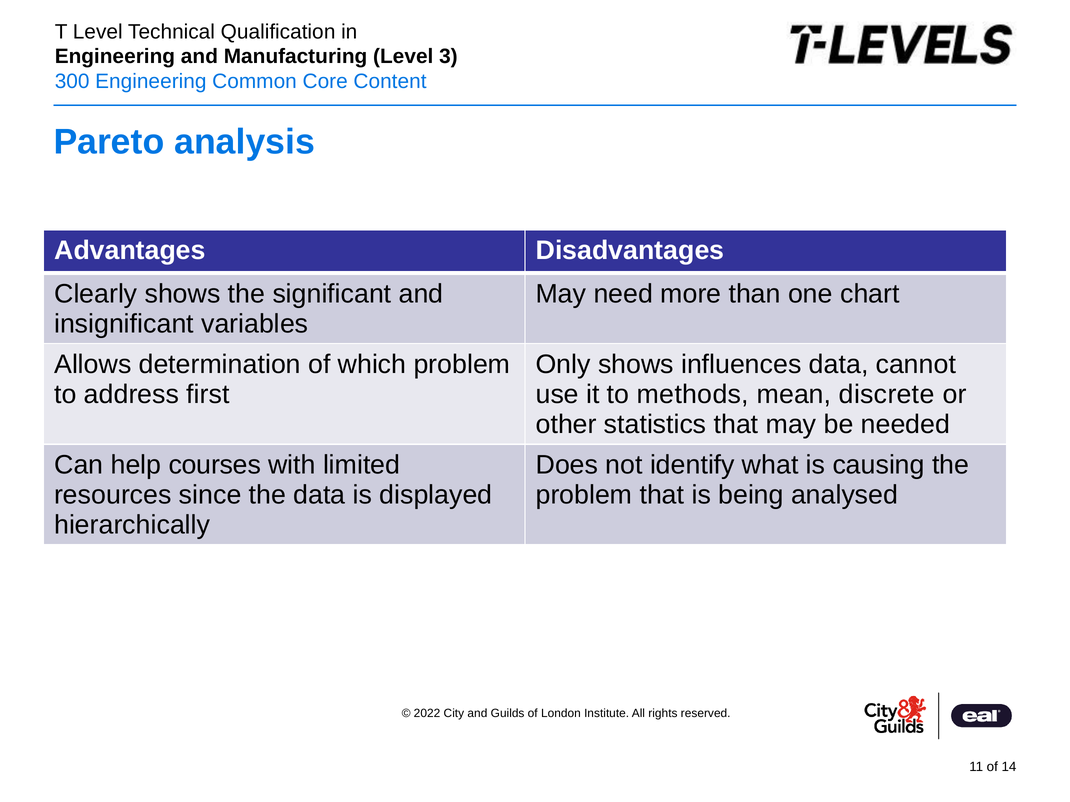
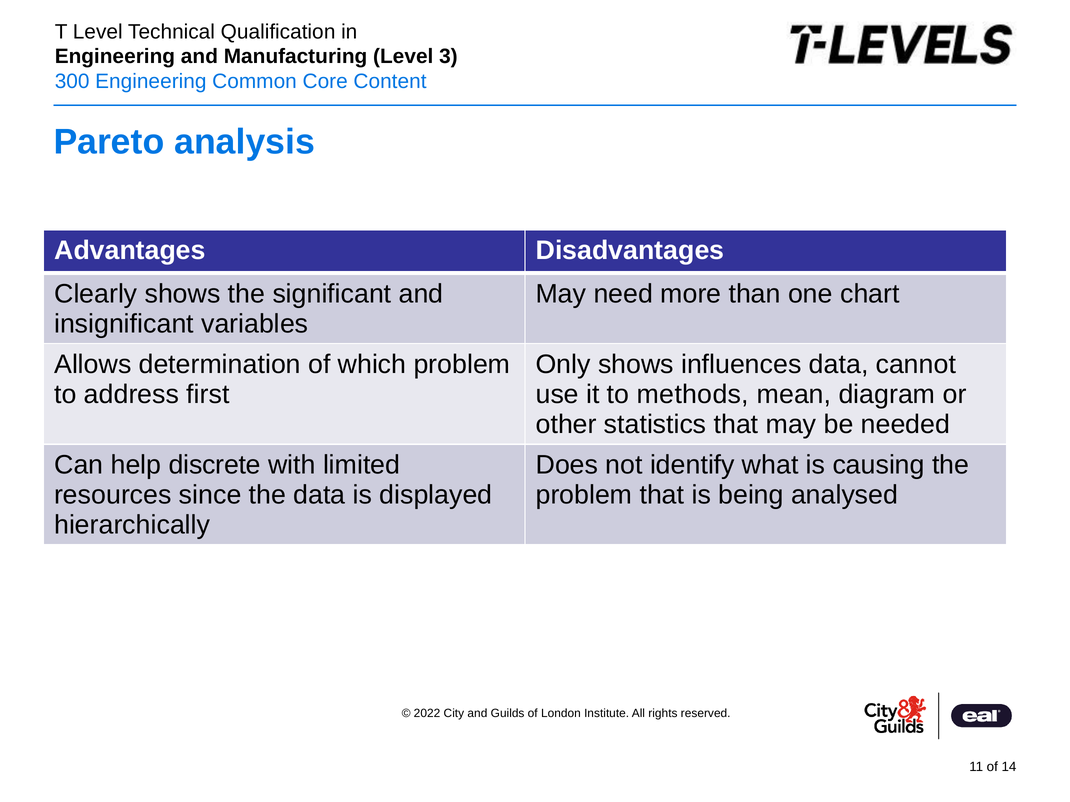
discrete: discrete -> diagram (887, 395)
courses: courses -> discrete (215, 465)
